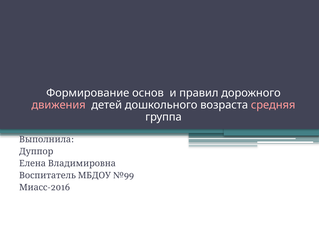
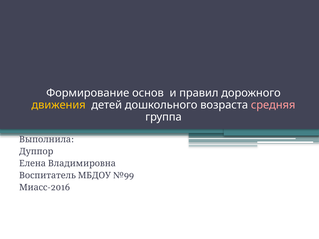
движения colour: pink -> yellow (59, 105)
